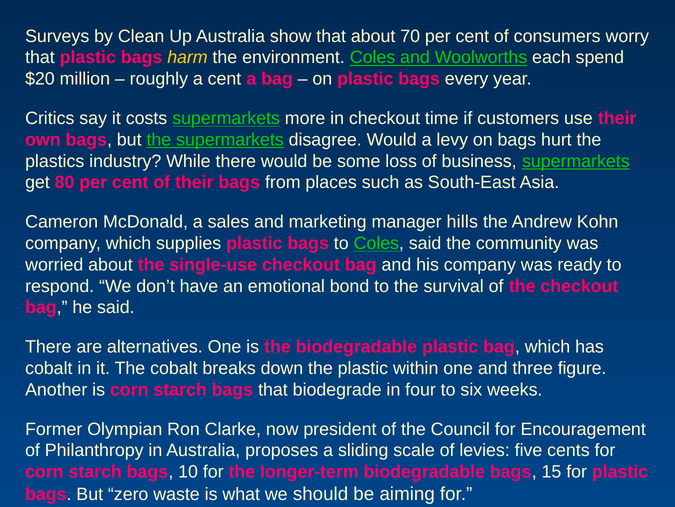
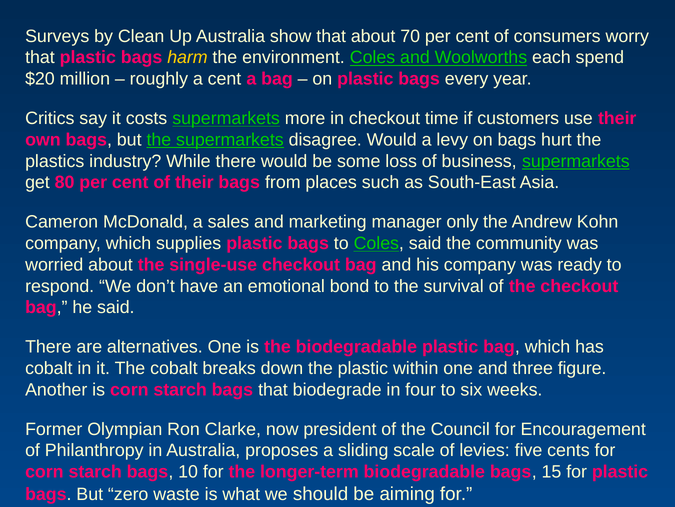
hills: hills -> only (462, 222)
